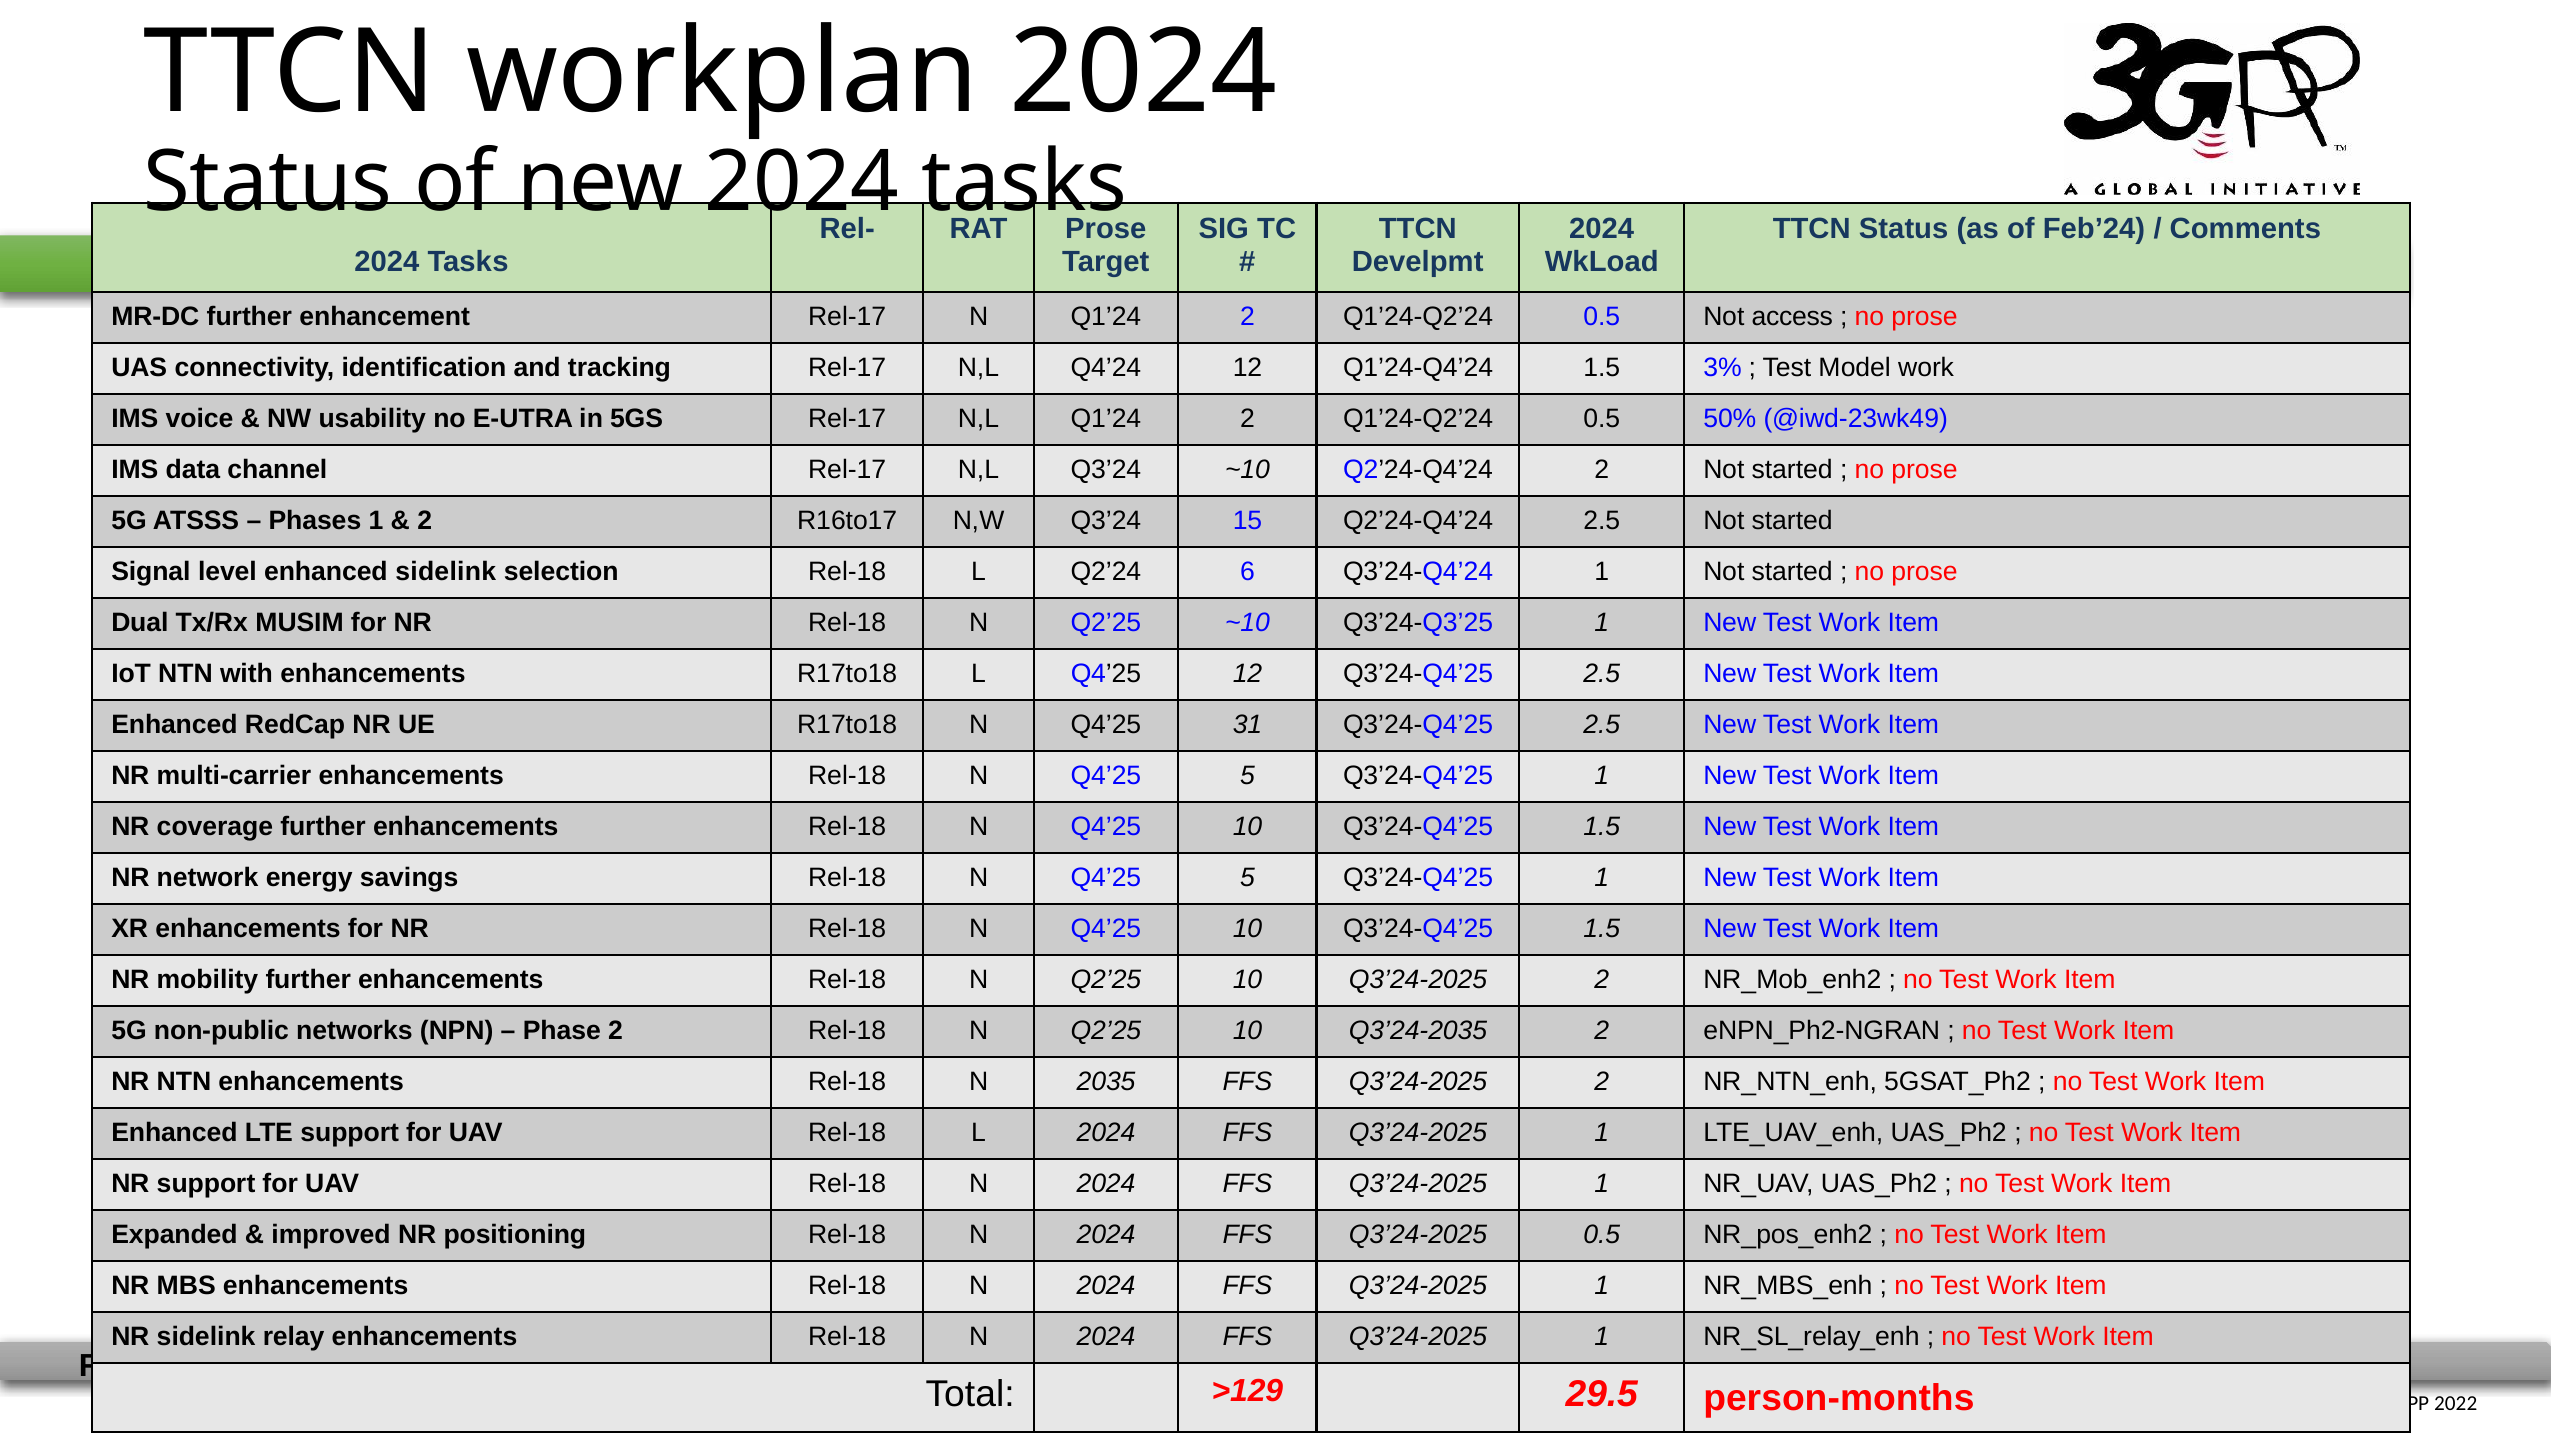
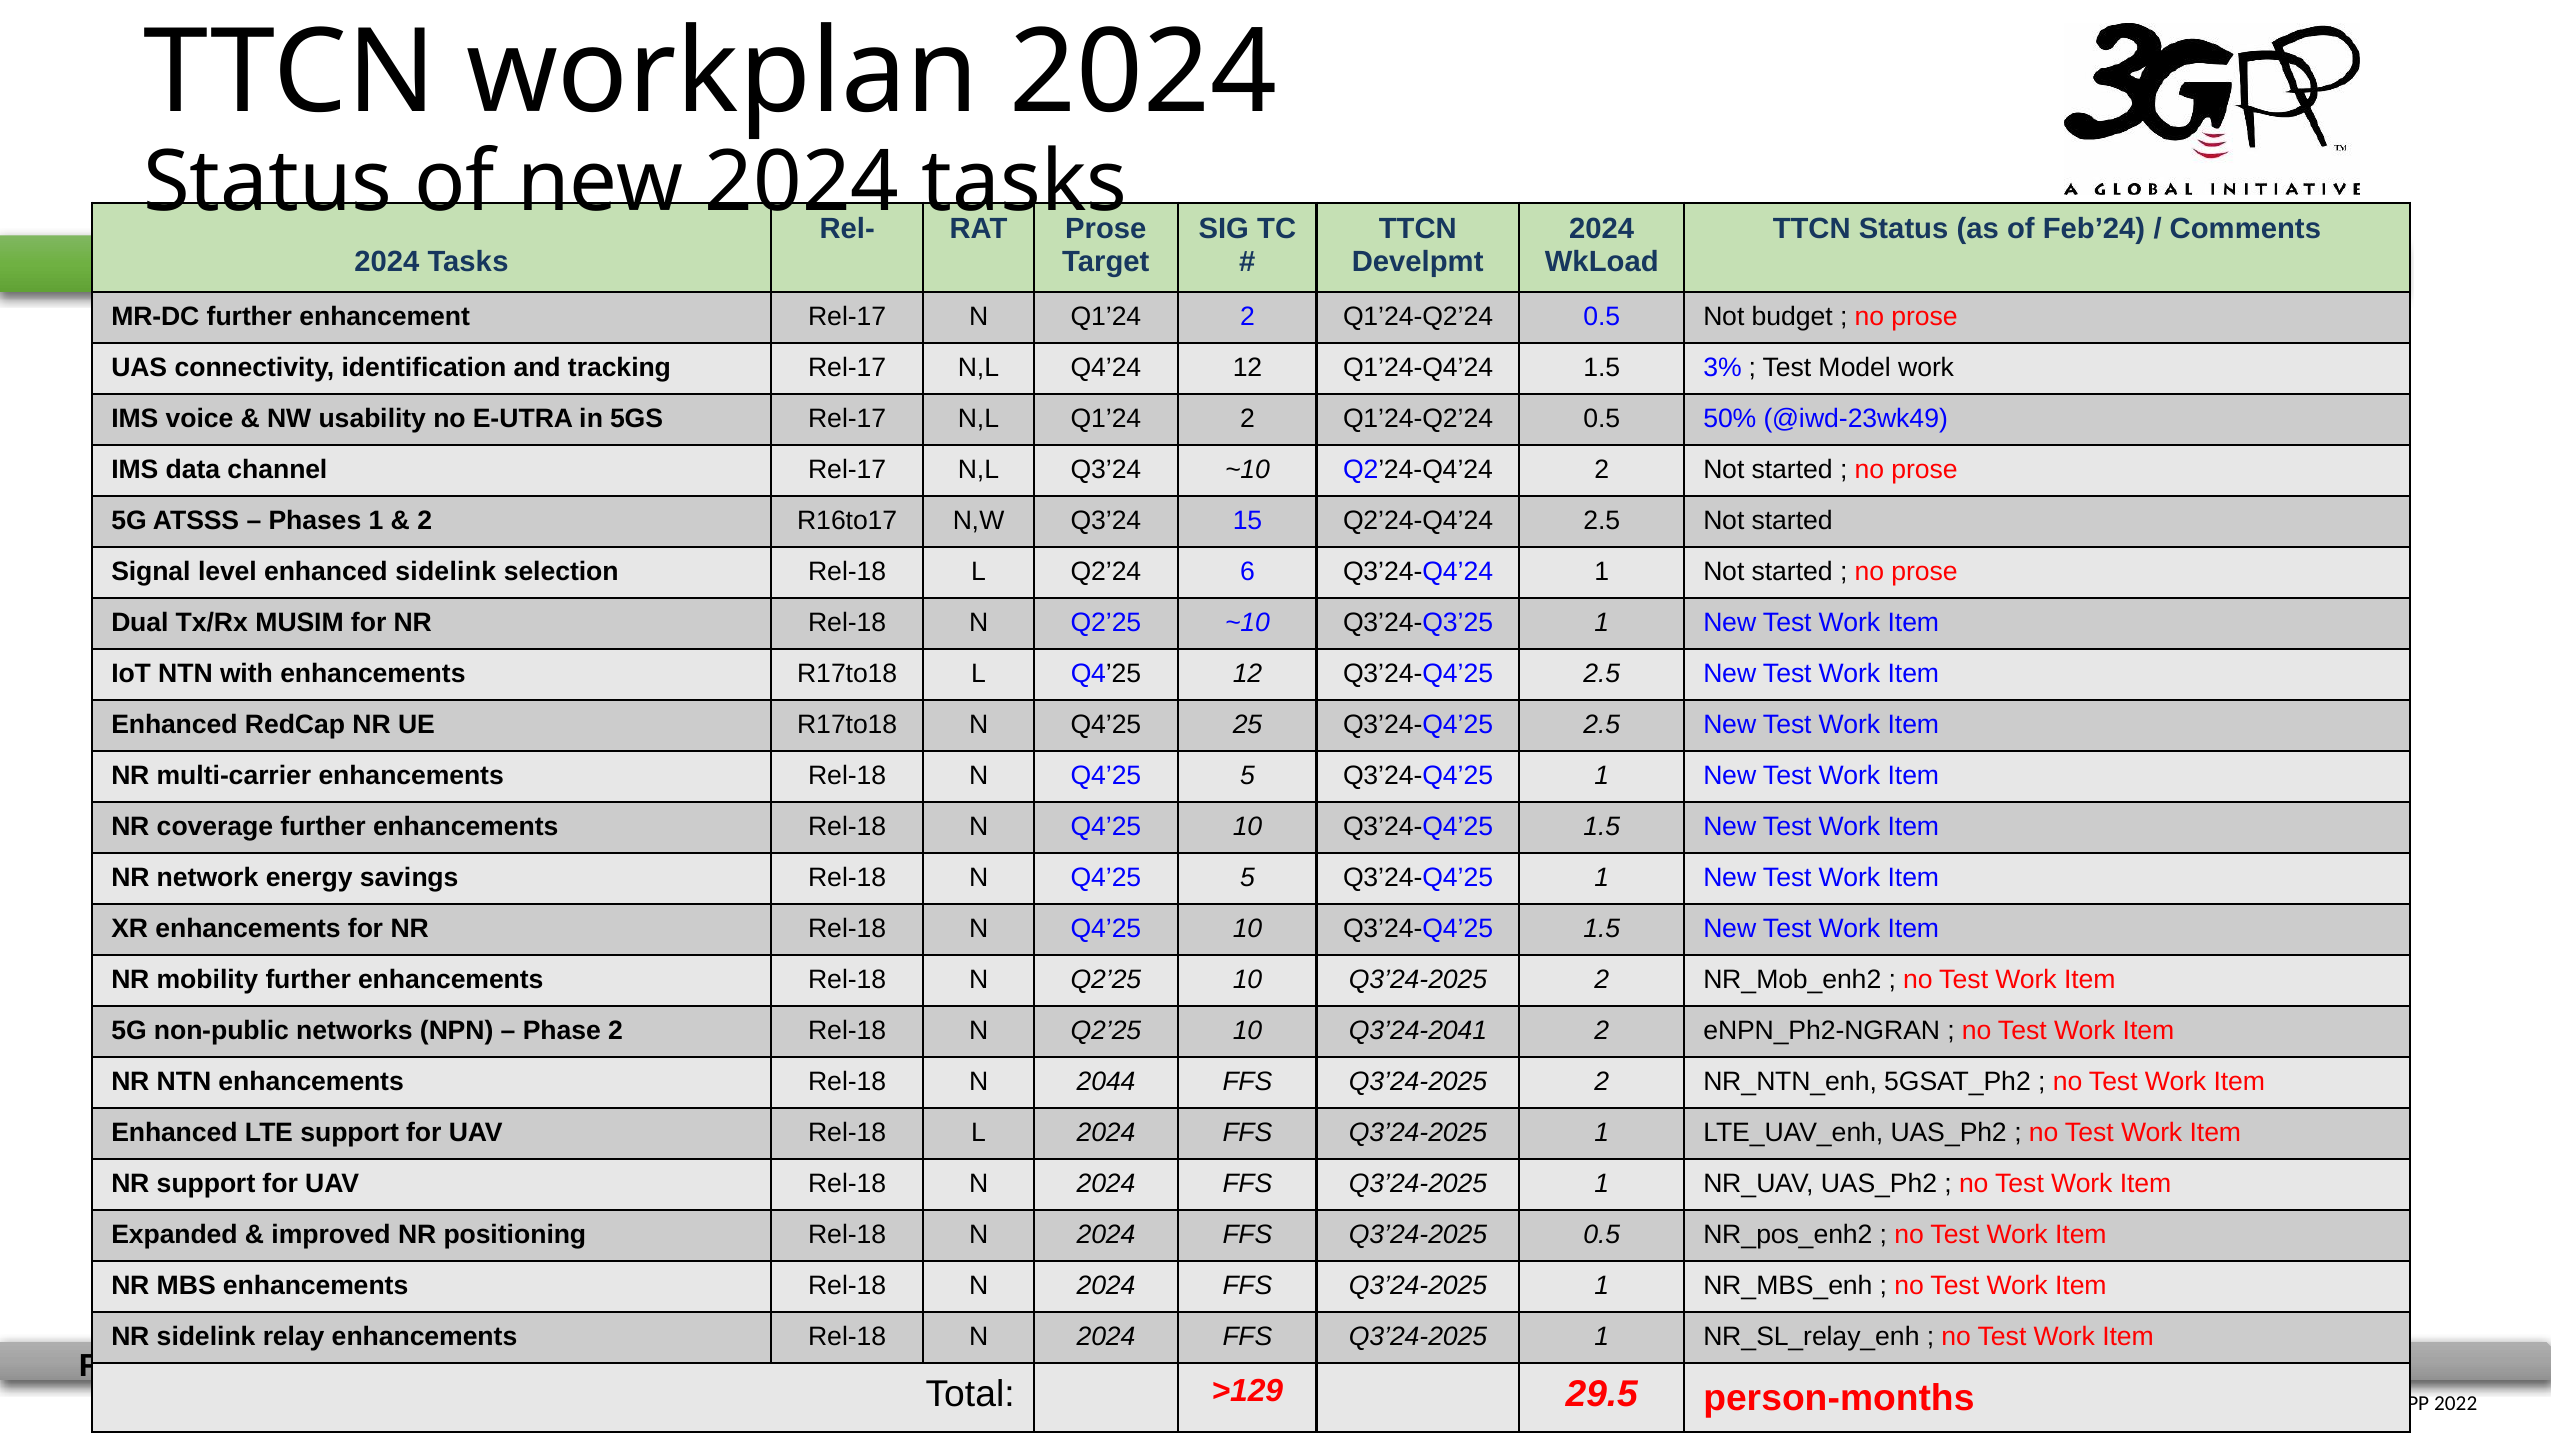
access: access -> budget (1792, 317)
31: 31 -> 25 (1248, 725)
Q3’24-2035: Q3’24-2035 -> Q3’24-2041 (1418, 1031)
2035: 2035 -> 2044 (1106, 1082)
